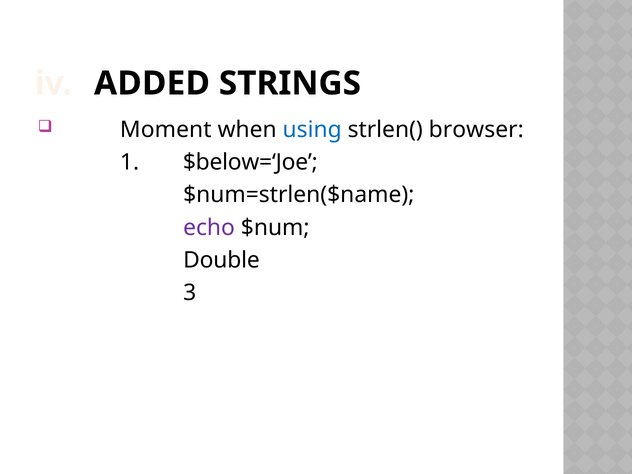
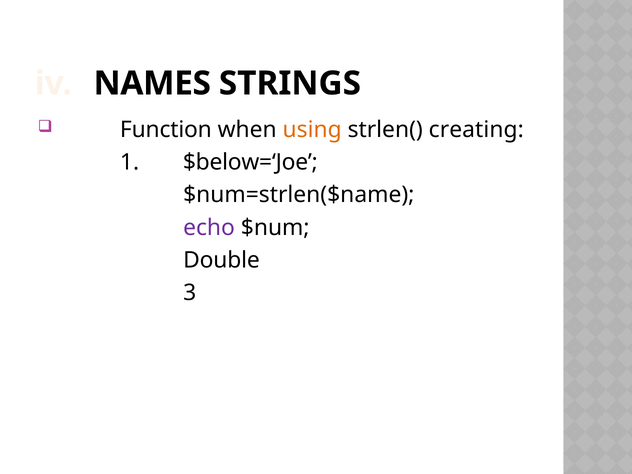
ADDED: ADDED -> NAMES (152, 83)
Moment: Moment -> Function (166, 130)
using colour: blue -> orange (312, 130)
browser: browser -> creating (476, 130)
